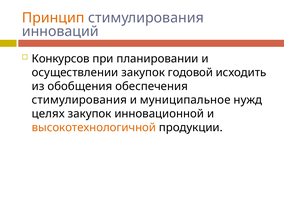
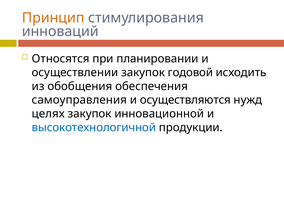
Конкурсов: Конкурсов -> Относятся (61, 59)
стимулирования: стимулирования -> самоуправления (79, 100)
муниципальное: муниципальное -> осуществляются (185, 100)
высокотехнологичной colour: orange -> blue (94, 127)
